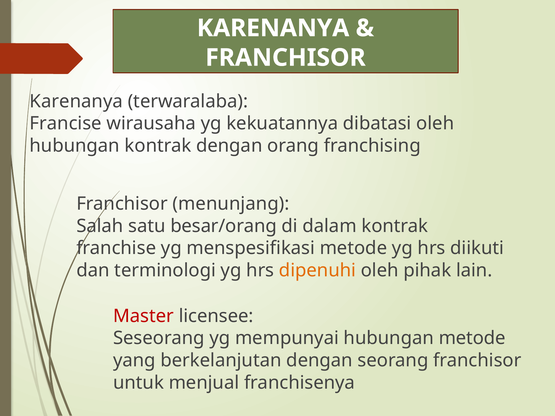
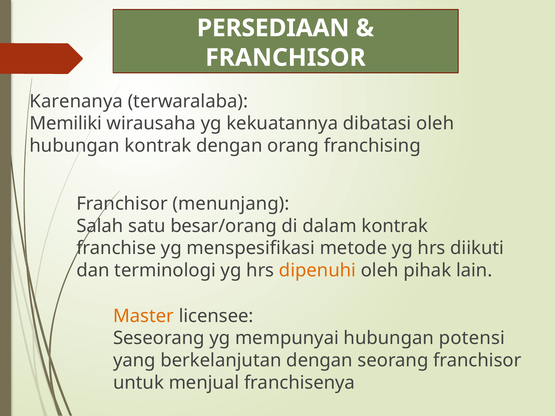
KARENANYA: KARENANYA -> PERSEDIAAN (273, 28)
Francise: Francise -> Memiliki (66, 124)
Master colour: red -> orange (143, 316)
hubungan metode: metode -> potensi (472, 338)
